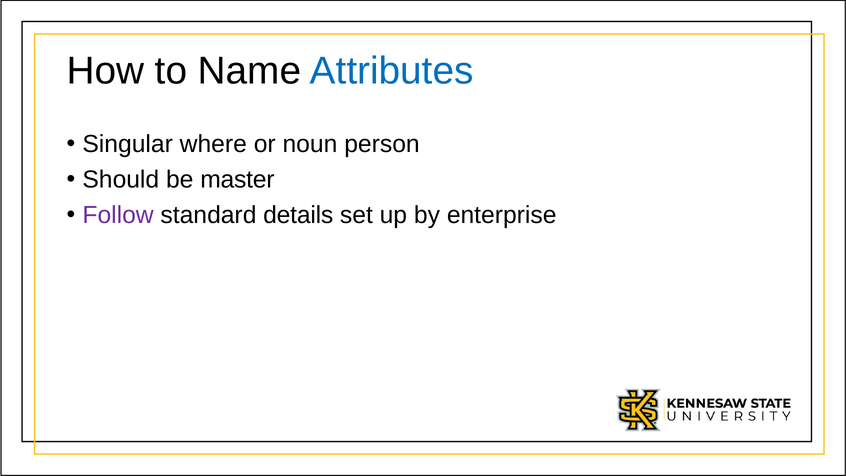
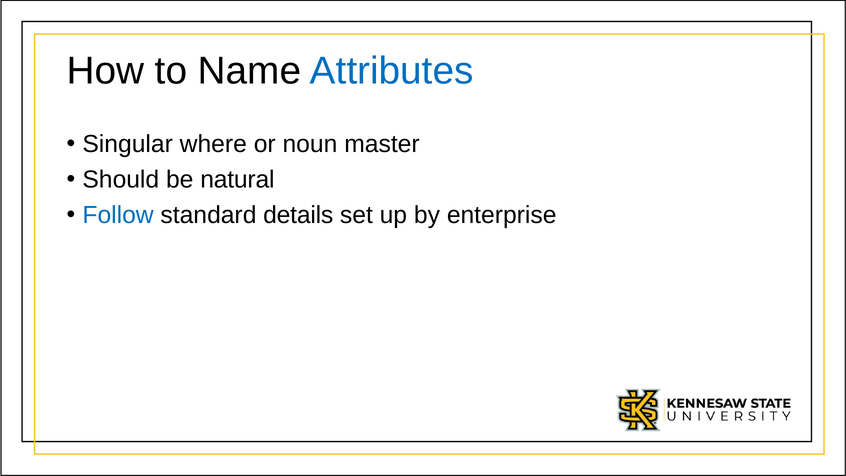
person: person -> master (382, 144)
master: master -> natural (237, 180)
Follow colour: purple -> blue (118, 215)
